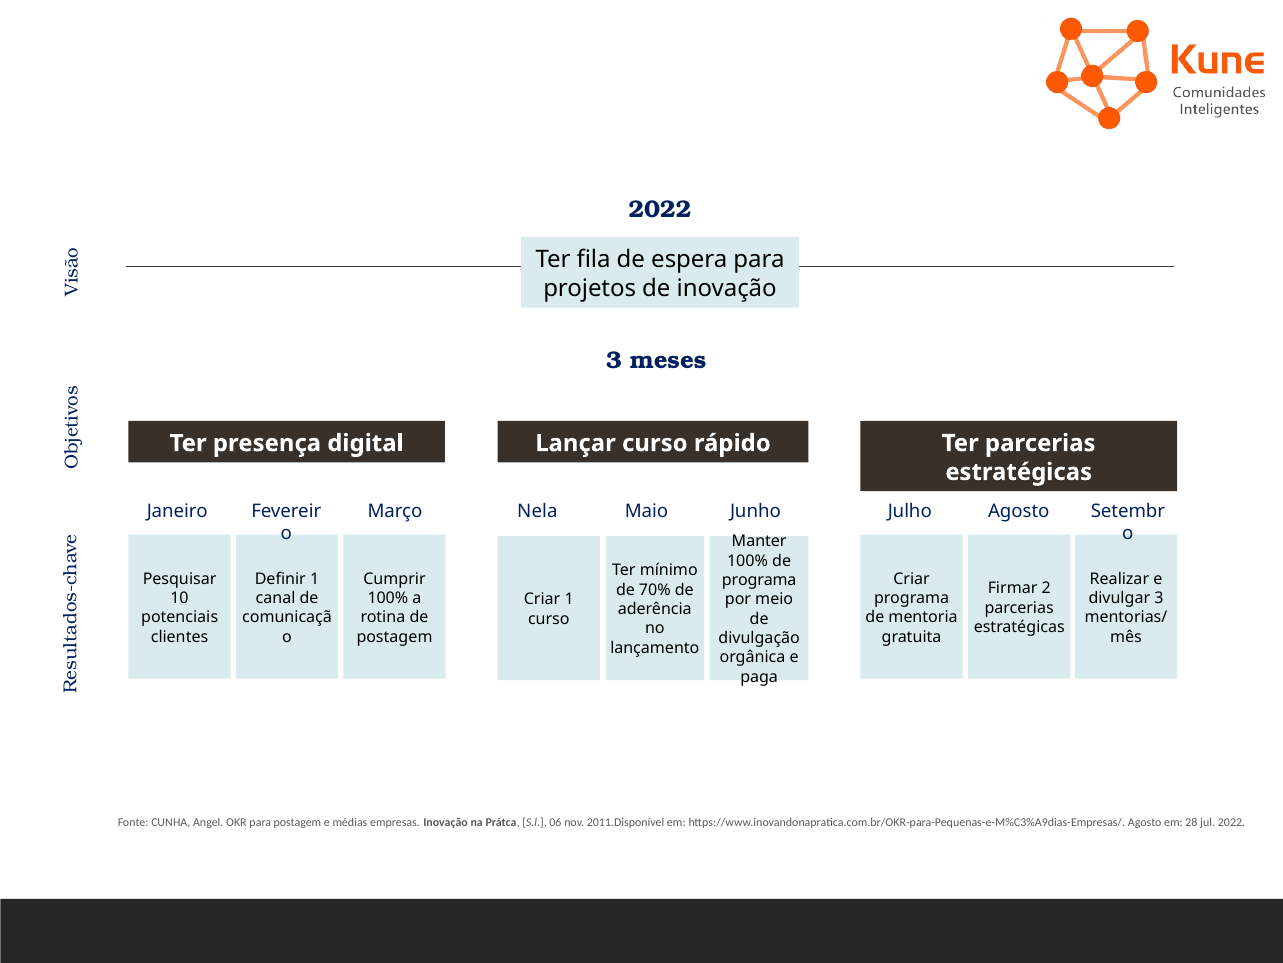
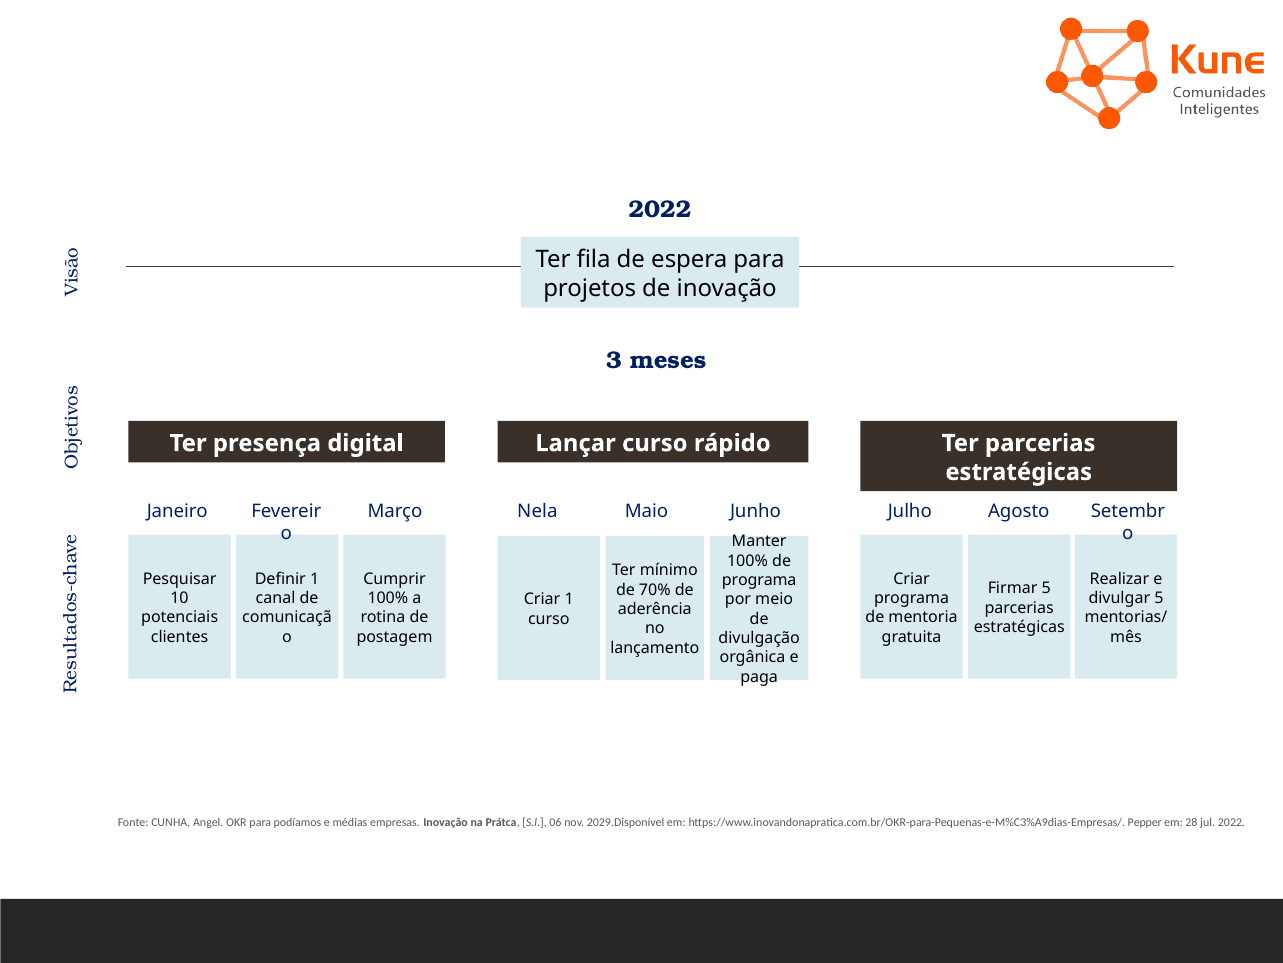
Firmar 2: 2 -> 5 (1046, 588)
divulgar 3: 3 -> 5 (1159, 598)
para postagem: postagem -> podíamos (297, 821)
2011.Disponível: 2011.Disponível -> 2029.Disponível (626, 821)
https://www.inovandonapratica.com.br/OKR-para-Pequenas-e-M%C3%A9dias-Empresas/ Agosto: Agosto -> Pepper (1145, 821)
